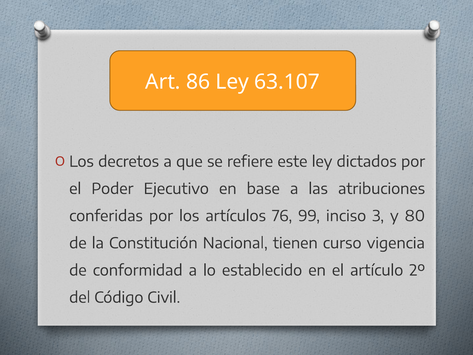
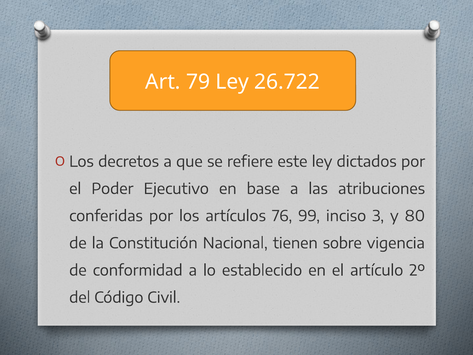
86: 86 -> 79 (198, 82)
63.107: 63.107 -> 26.722 (287, 82)
curso: curso -> sobre (342, 243)
